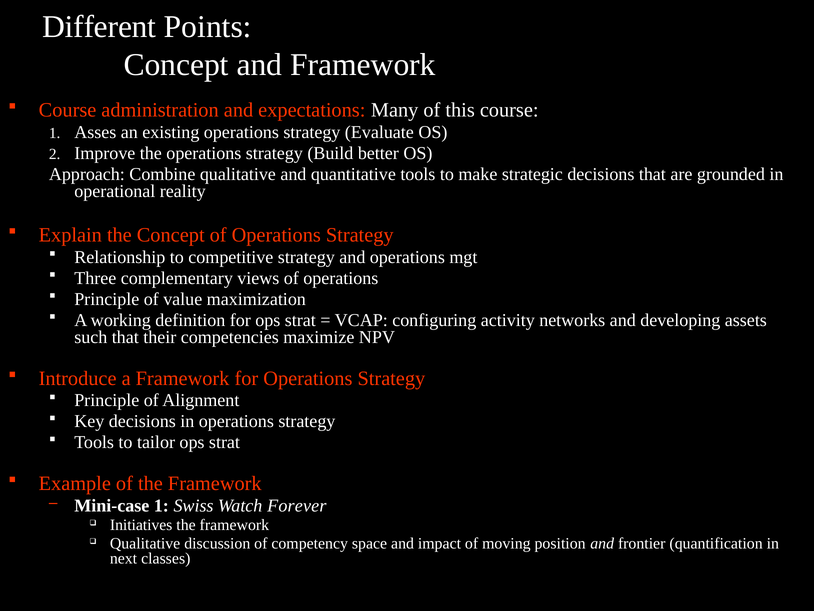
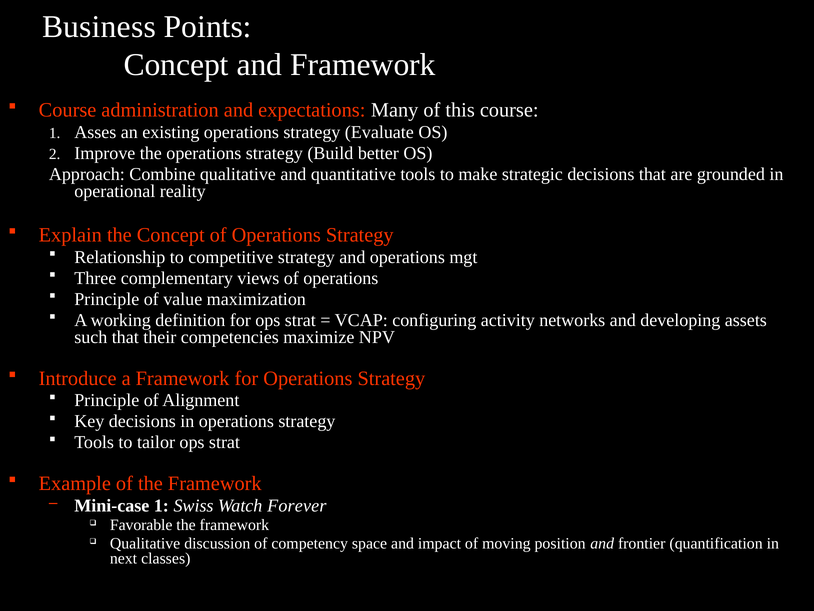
Different: Different -> Business (99, 27)
Initiatives: Initiatives -> Favorable (141, 525)
